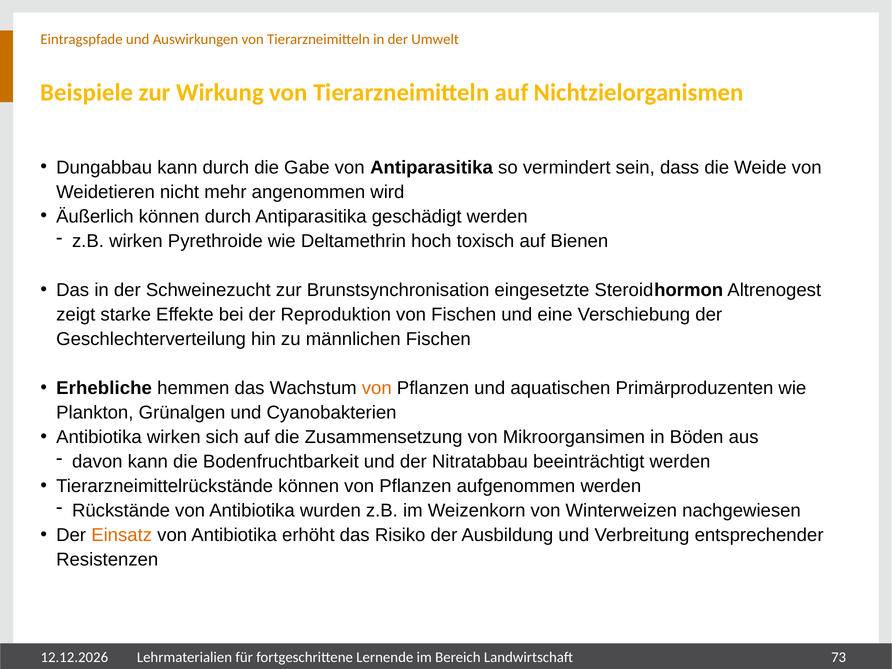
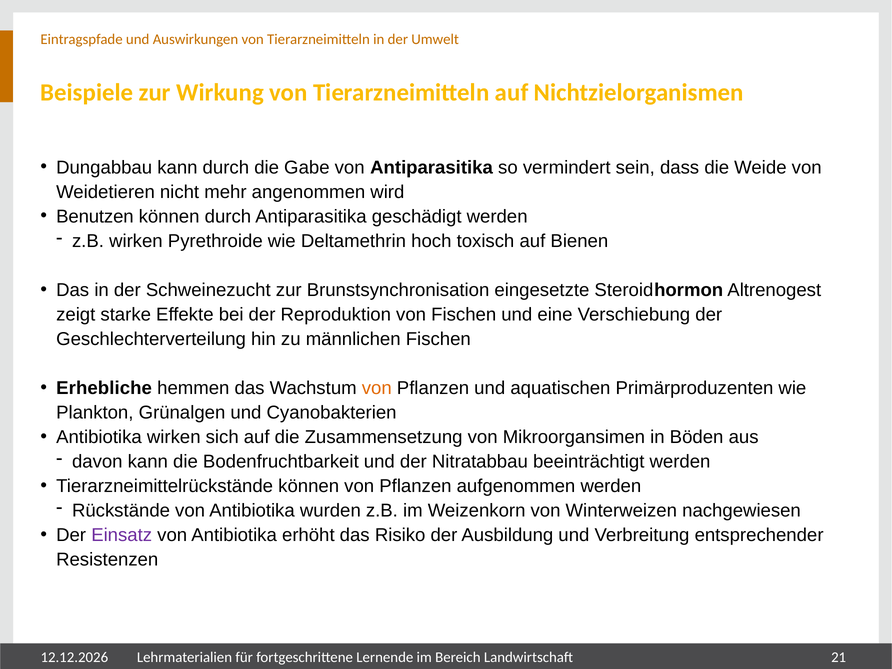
Äußerlich: Äußerlich -> Benutzen (95, 216)
Einsatz colour: orange -> purple (122, 535)
73: 73 -> 21 (839, 657)
